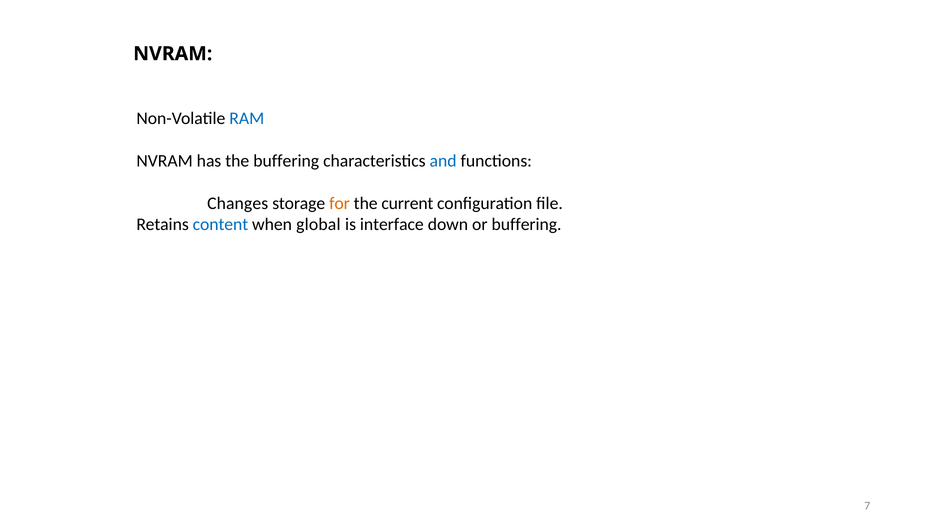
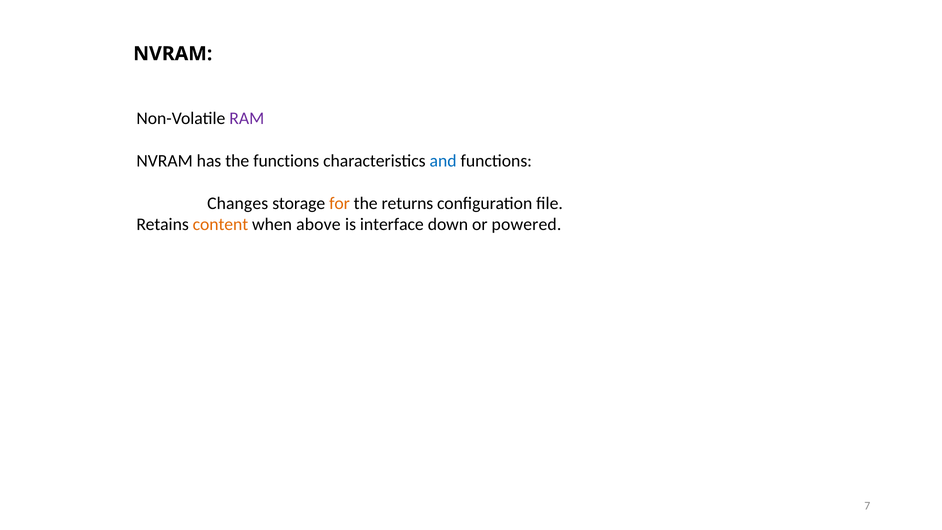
RAM colour: blue -> purple (247, 119)
the buffering: buffering -> functions (286, 161)
current: current -> returns (407, 203)
content colour: blue -> orange (220, 225)
global: global -> above (318, 225)
or buffering: buffering -> powered (526, 225)
